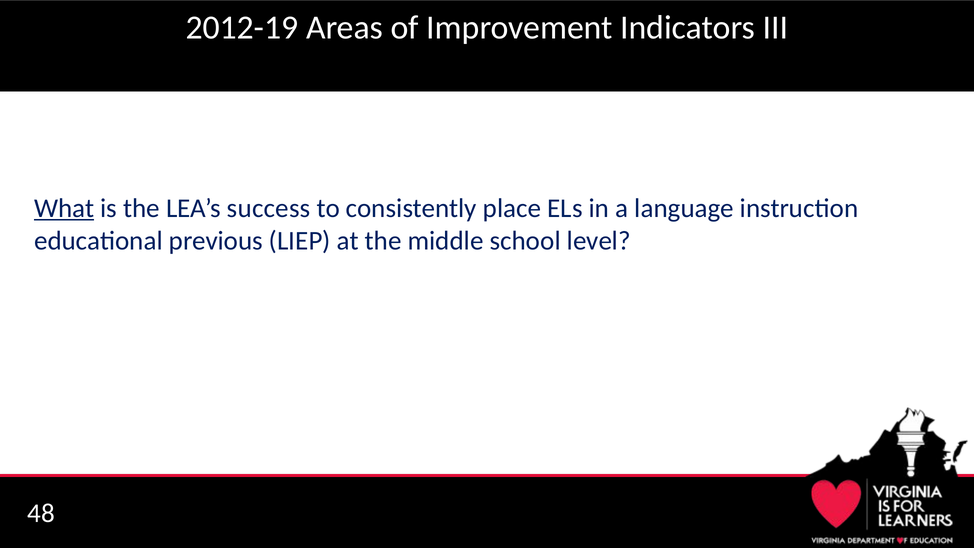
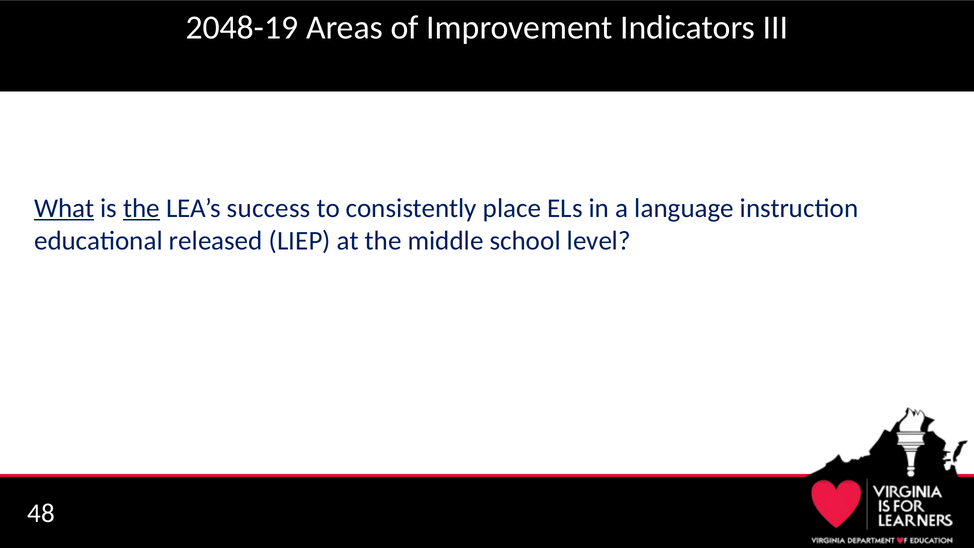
2012-19: 2012-19 -> 2048-19 (242, 28)
the underline: none -> present (142, 208)
previous: previous -> released (216, 241)
